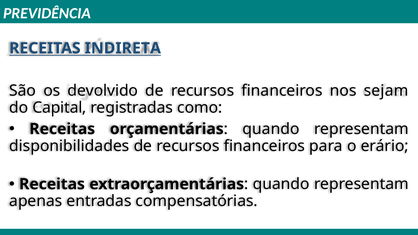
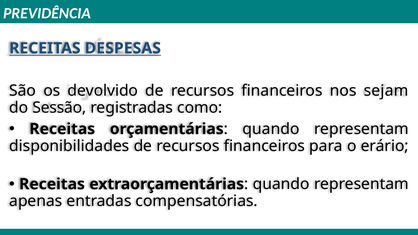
INDIRETA: INDIRETA -> DESPESAS (123, 48)
Capital: Capital -> Sessão (59, 108)
